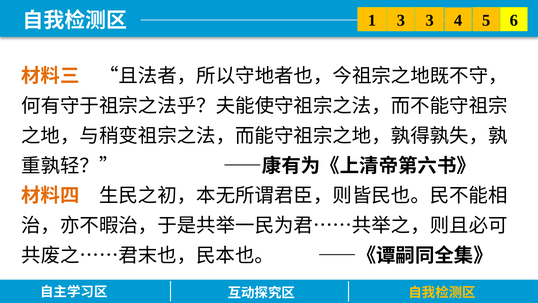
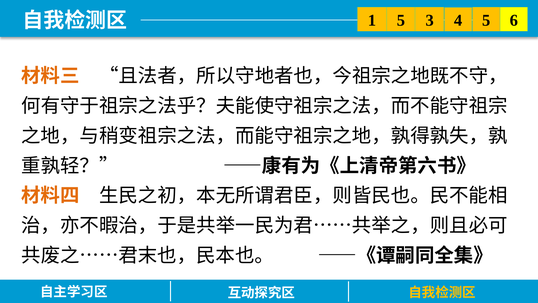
1 3: 3 -> 5 (401, 20)
